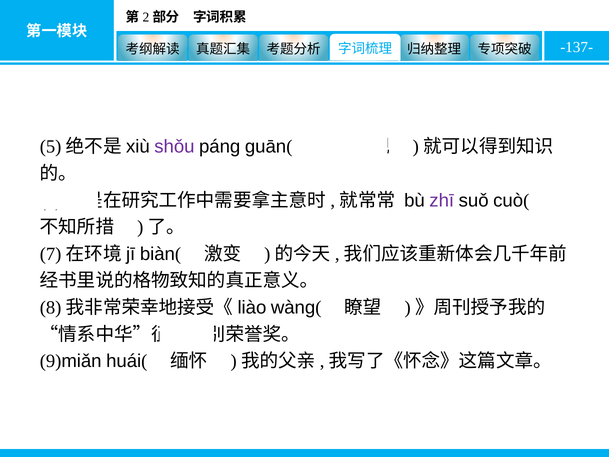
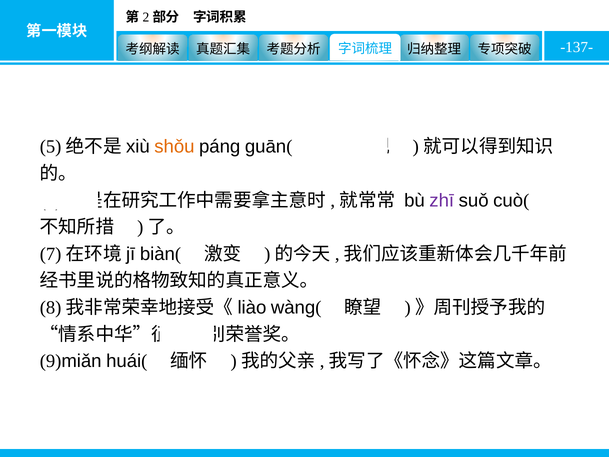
shǒu colour: purple -> orange (174, 147)
